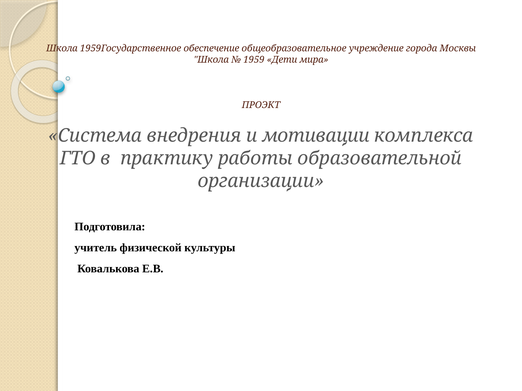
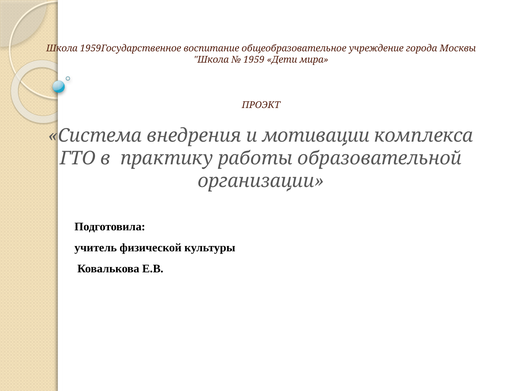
обеспечение: обеспечение -> воспитание (211, 49)
